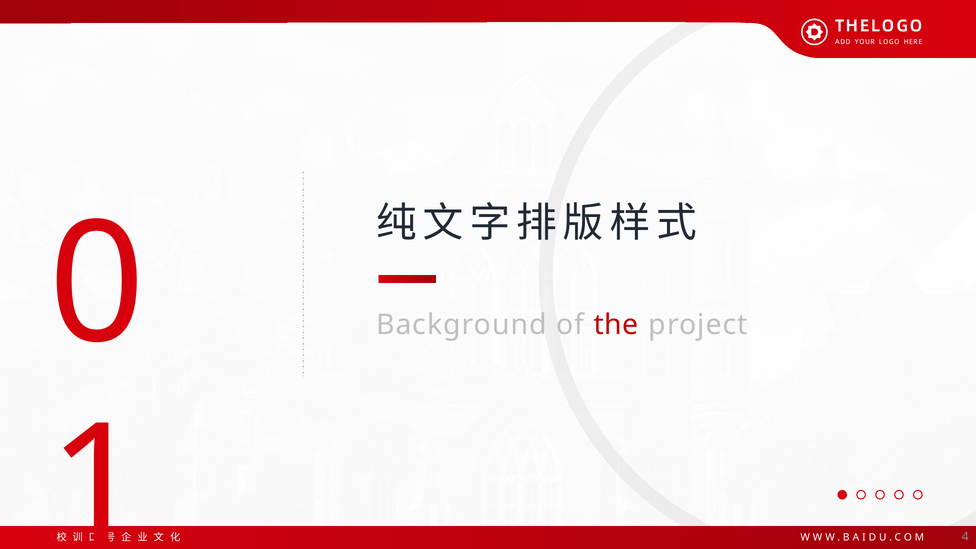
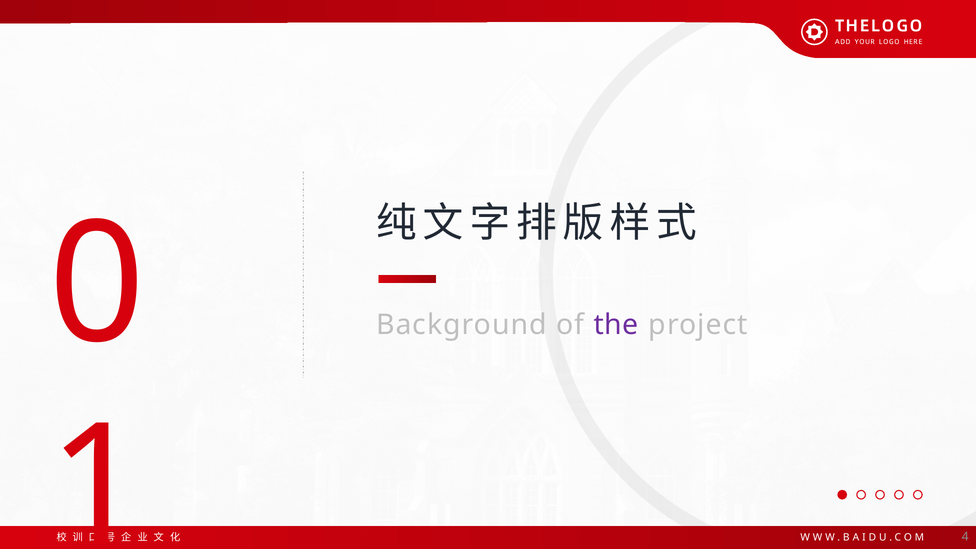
the colour: red -> purple (616, 325)
